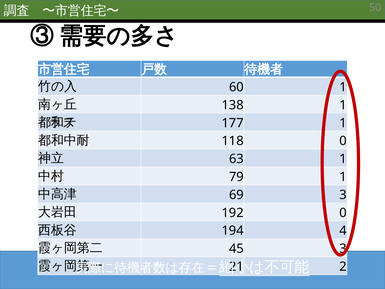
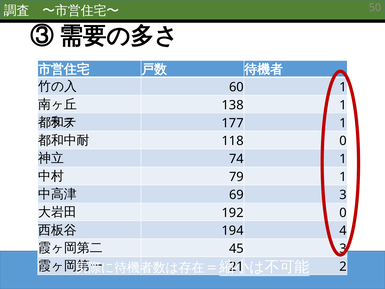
63: 63 -> 74 (236, 159)
